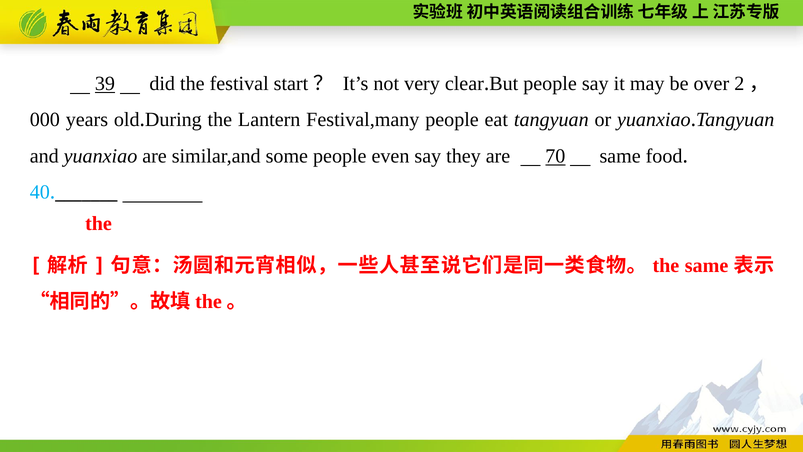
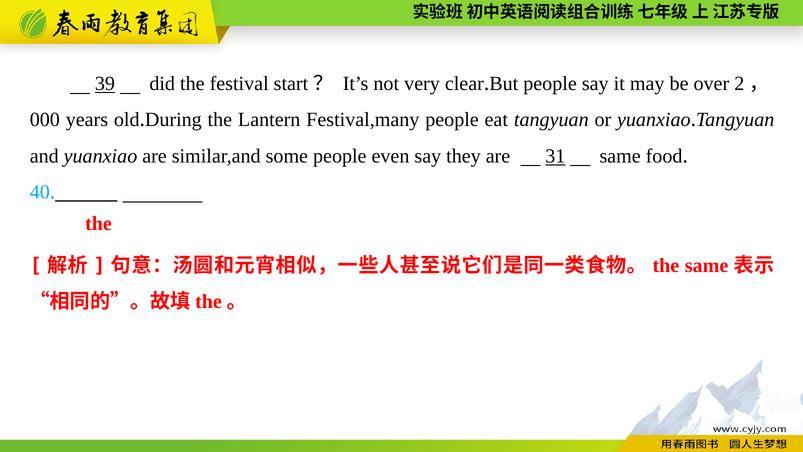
70: 70 -> 31 (555, 156)
